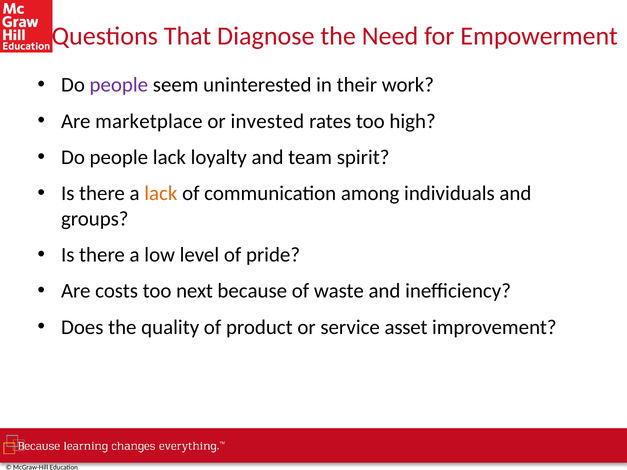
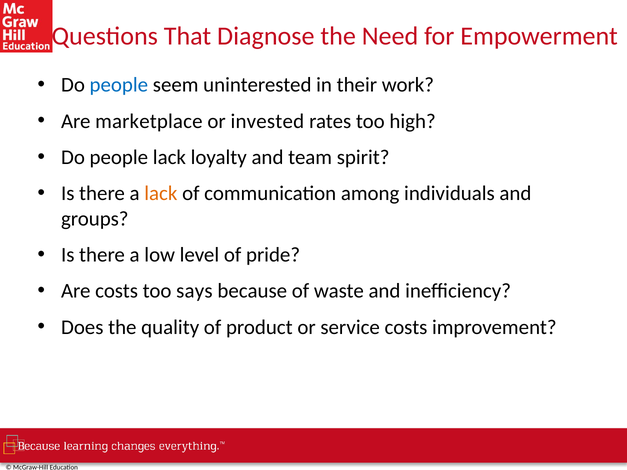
people colour: purple -> blue (119, 85)
next: next -> says (194, 291)
service asset: asset -> costs (406, 327)
